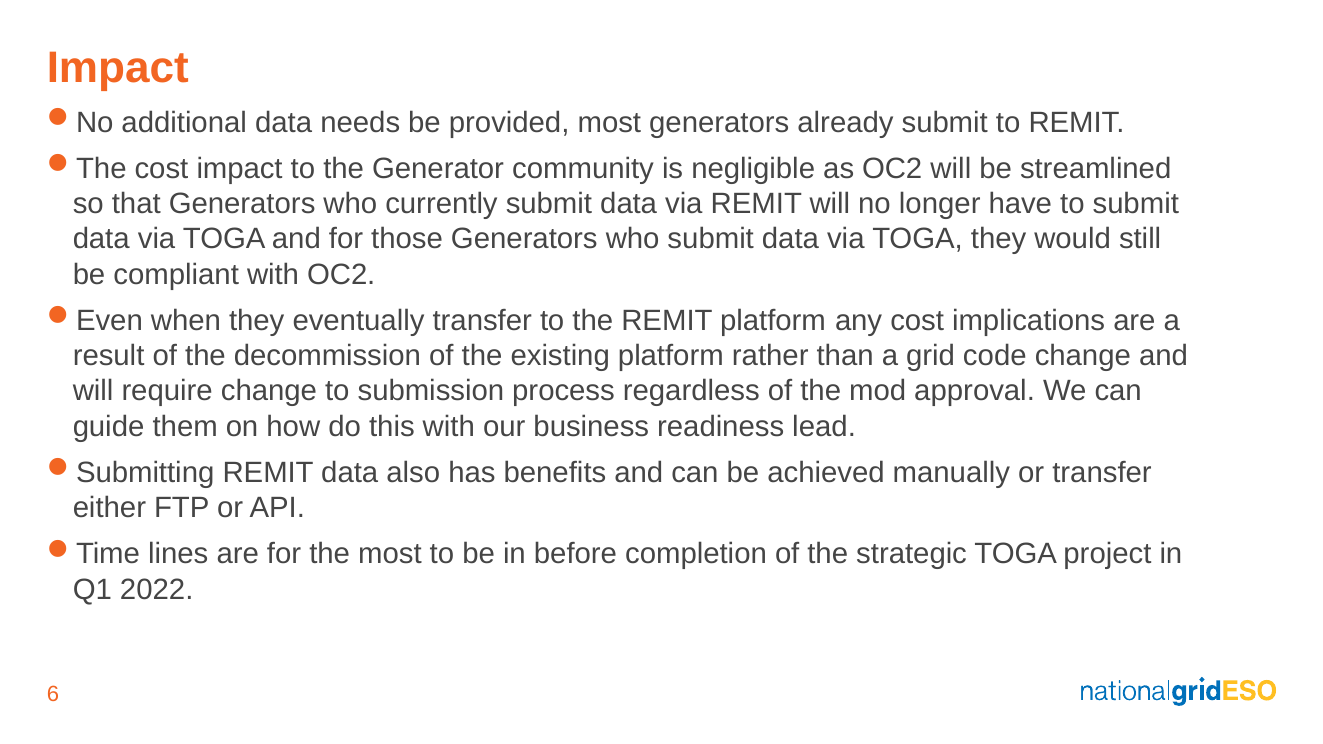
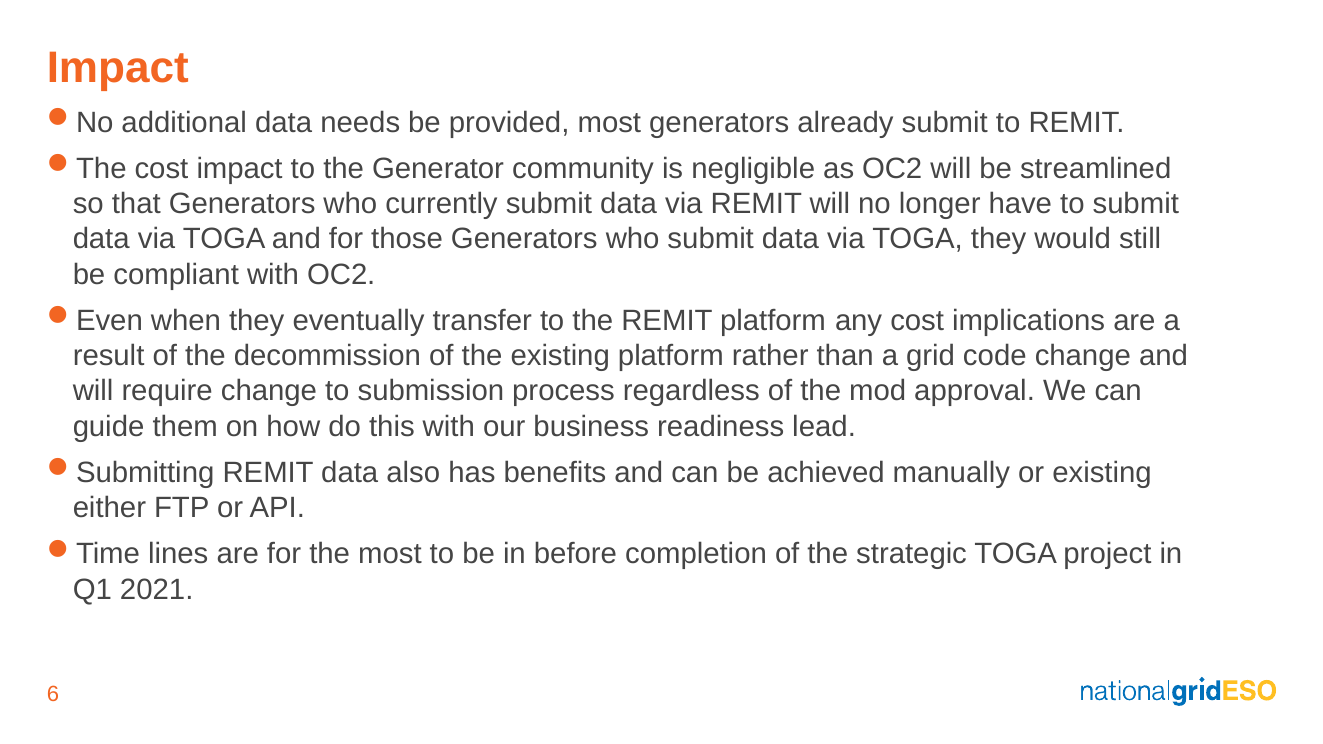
or transfer: transfer -> existing (1102, 473)
2022: 2022 -> 2021 (157, 590)
